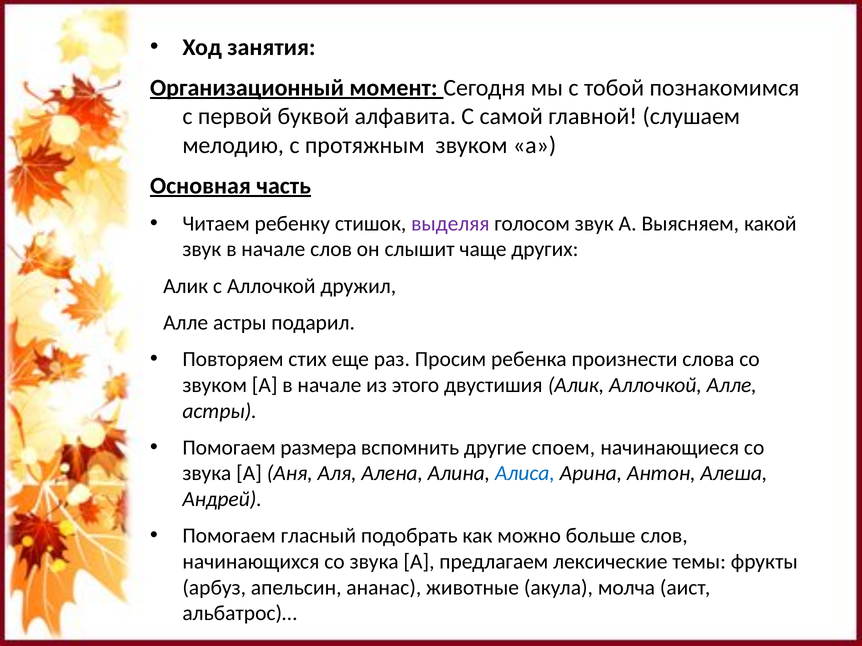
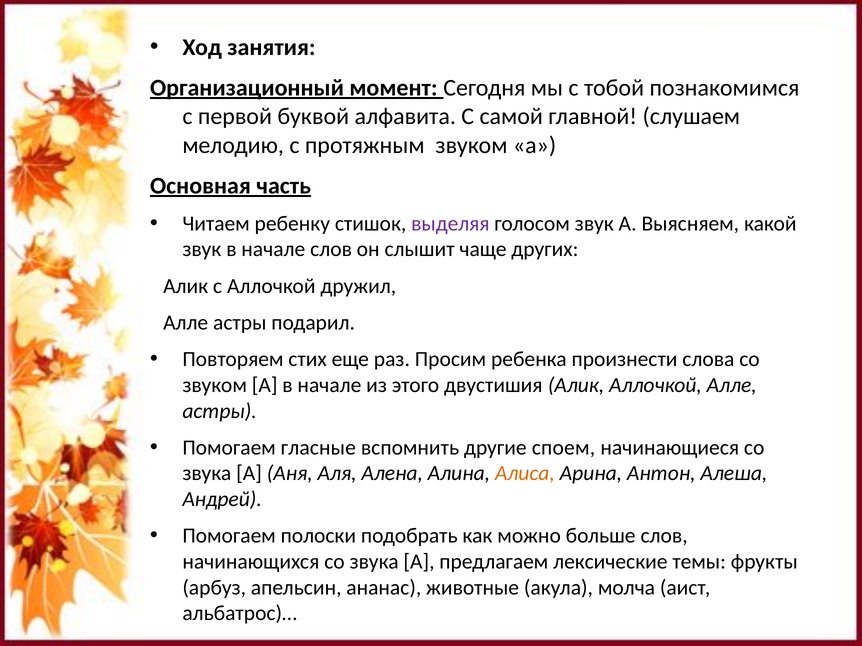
размера: размера -> гласные (318, 448)
Алиса colour: blue -> orange (525, 474)
гласный: гласный -> полоски (318, 536)
